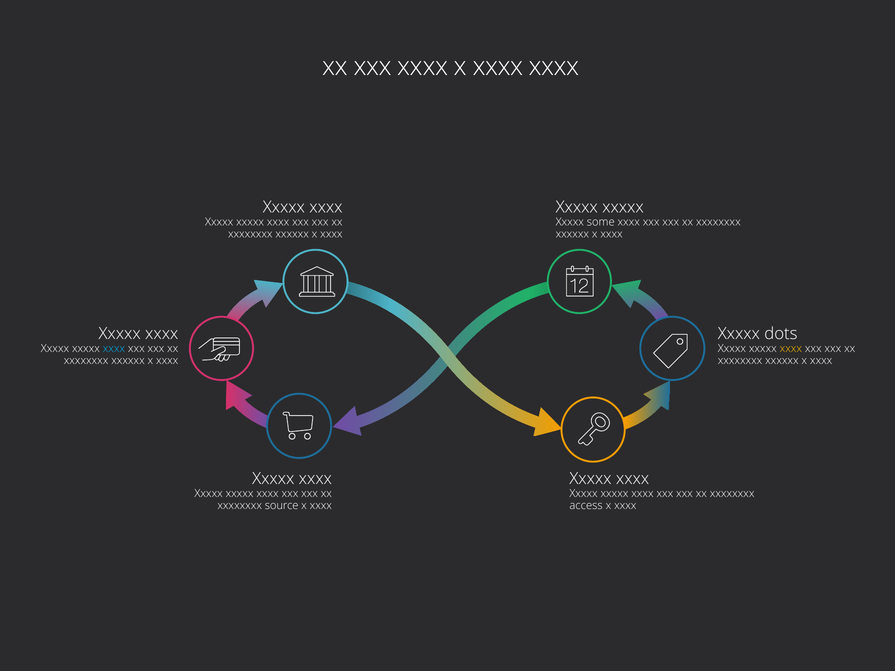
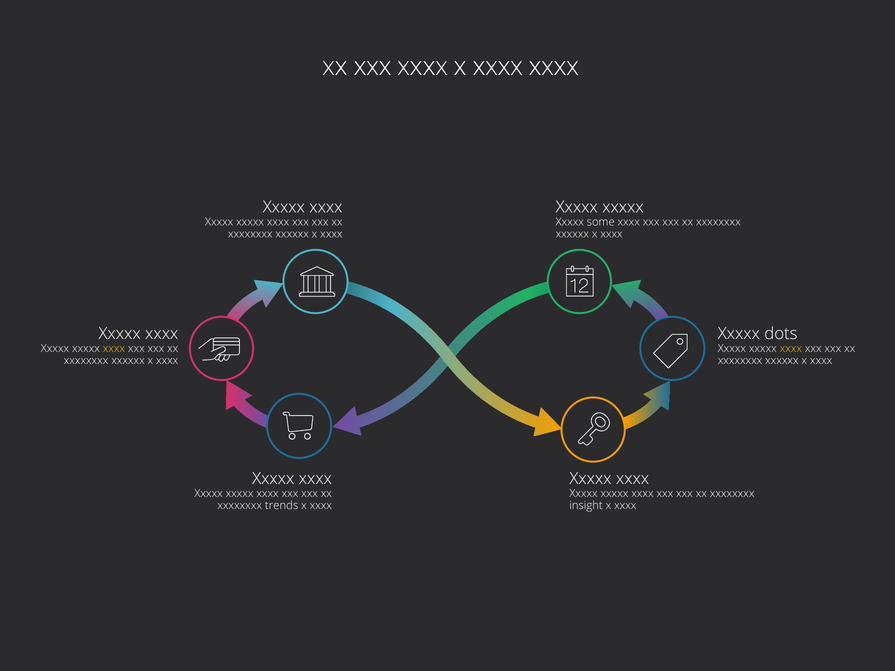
xxxx colour: light blue -> yellow (114, 349)
source: source -> trends (282, 506)
access: access -> insight (586, 506)
